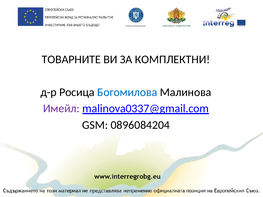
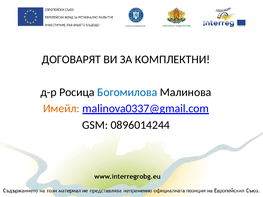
ТОВАРНИТЕ: ТОВАРНИТЕ -> ДОГОВАРЯТ (71, 60)
Имейл colour: purple -> orange (61, 109)
0896084204: 0896084204 -> 0896014244 (140, 125)
